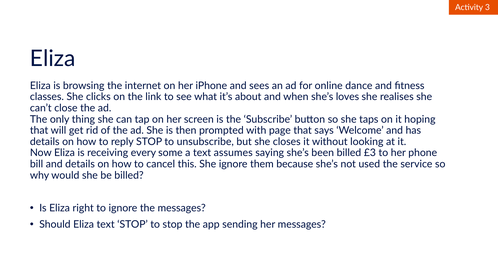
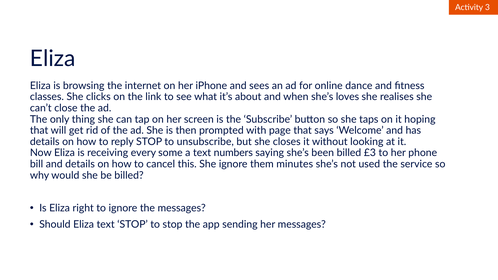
assumes: assumes -> numbers (233, 153)
because: because -> minutes (295, 164)
